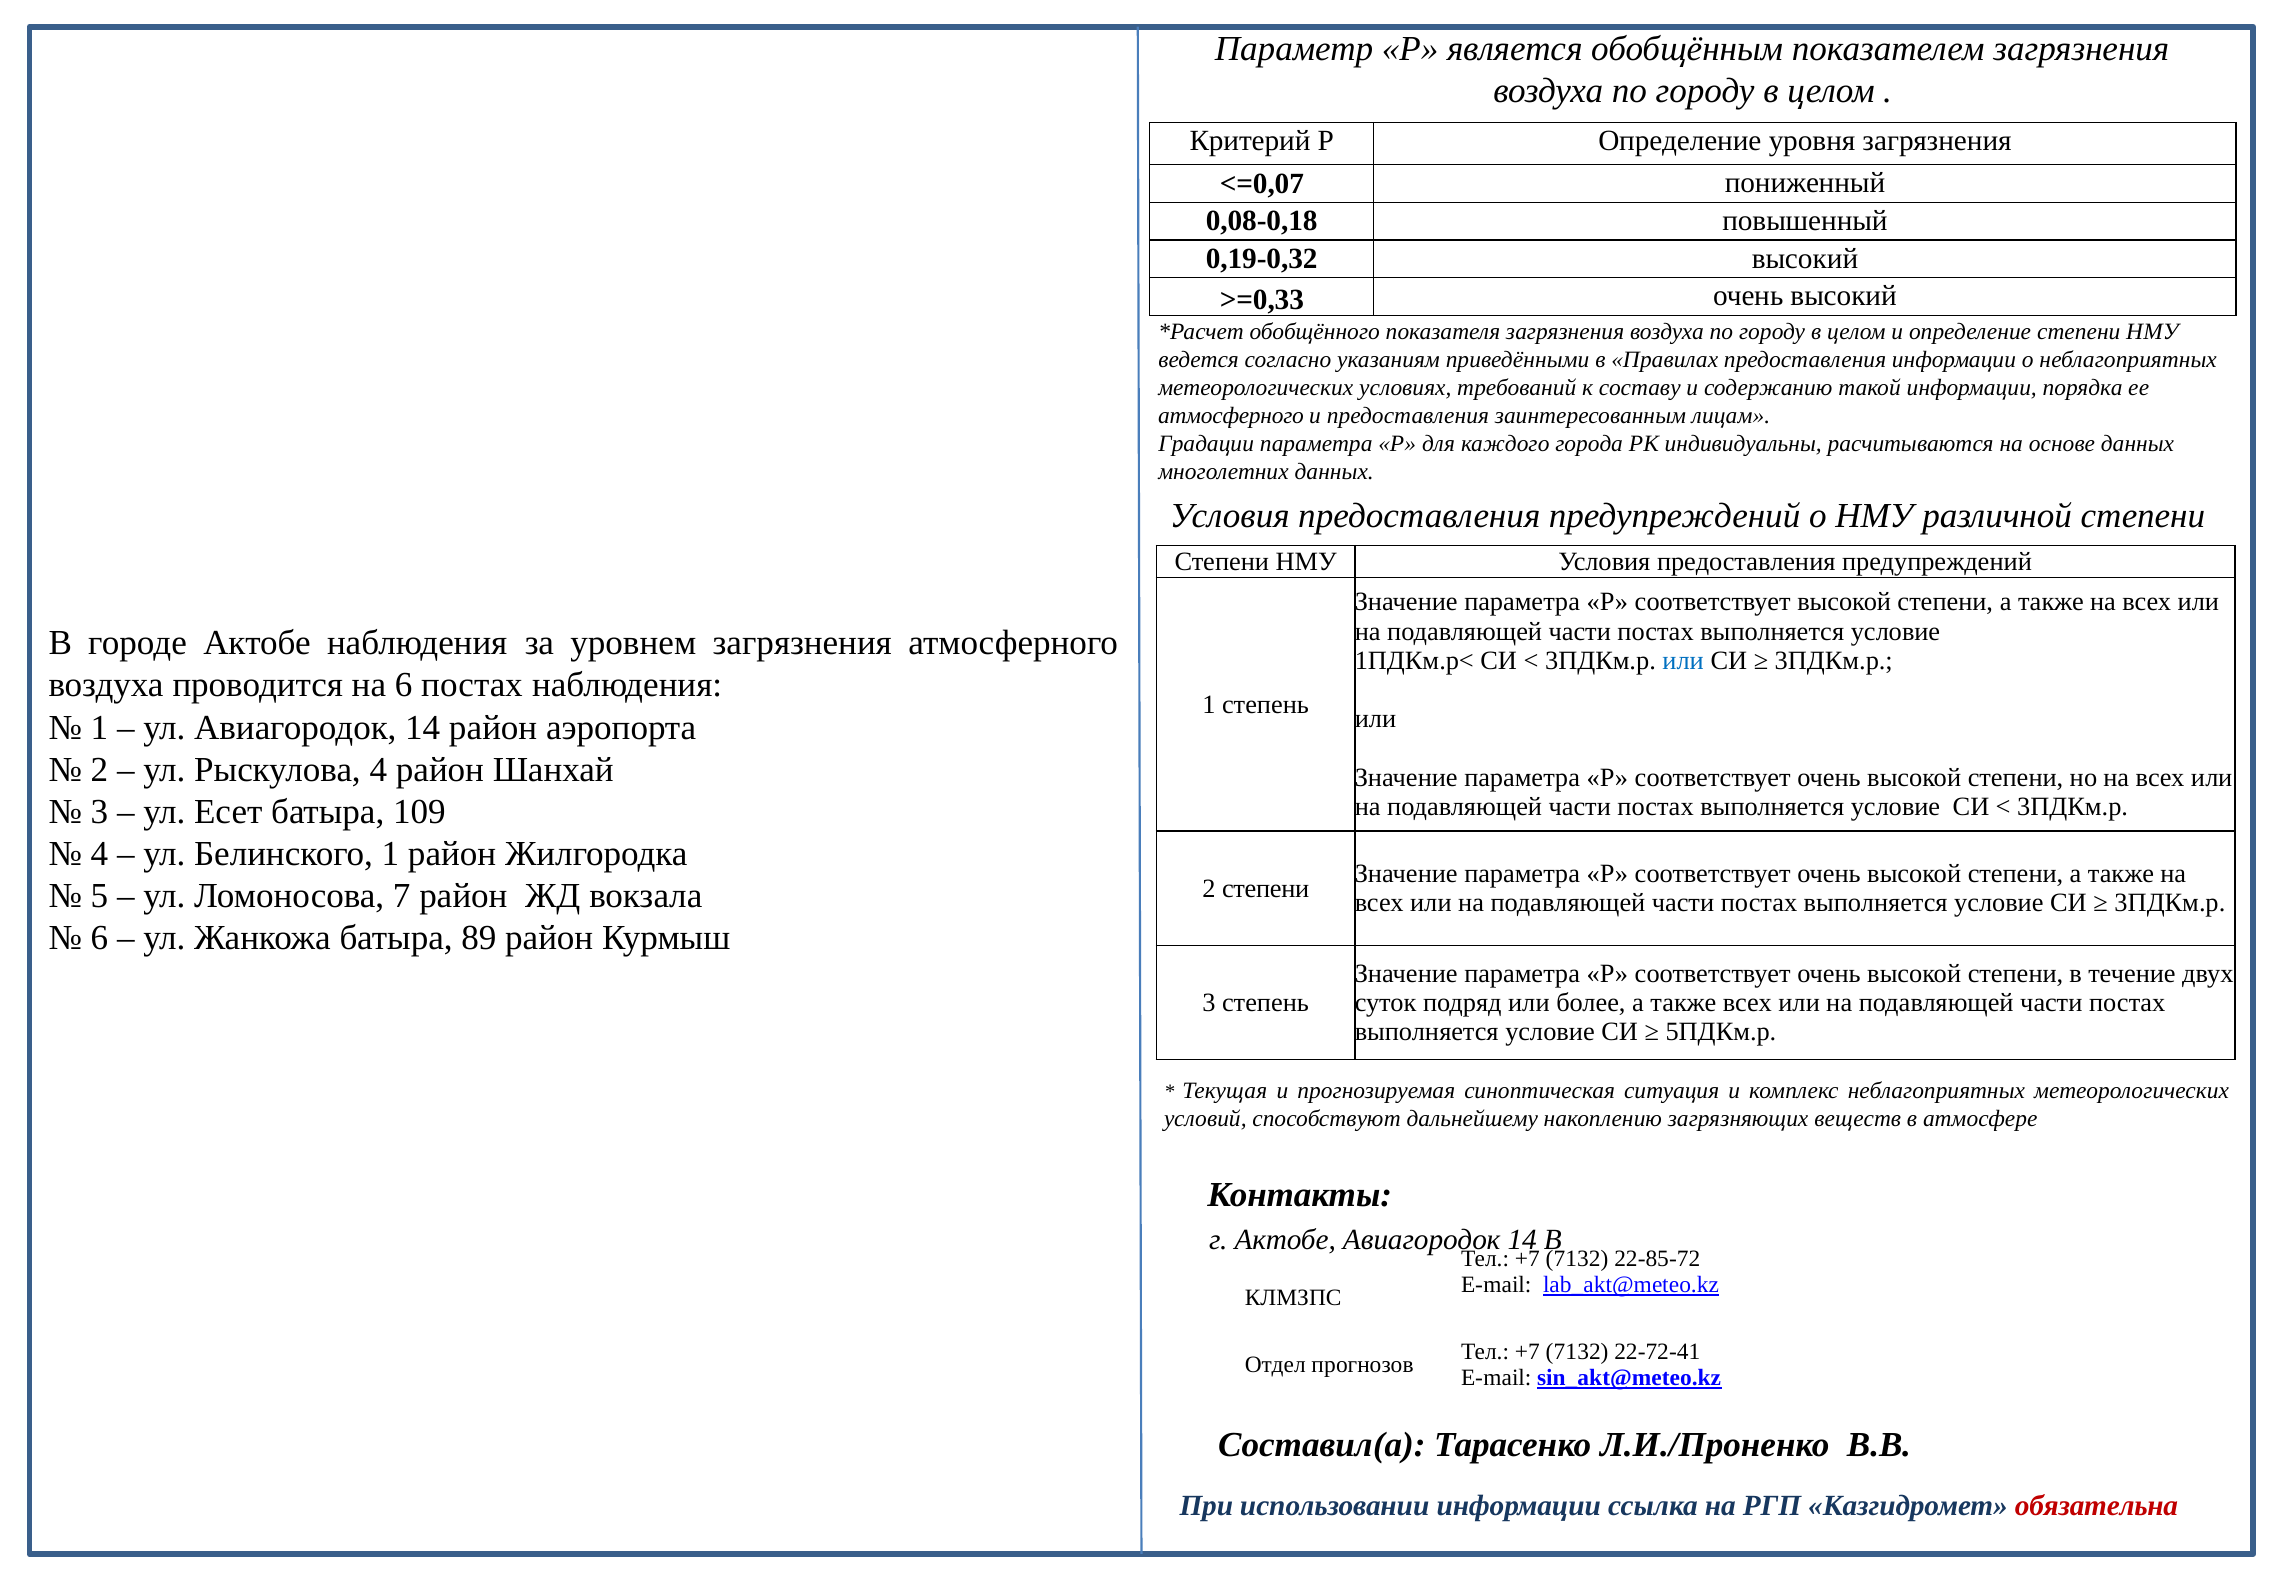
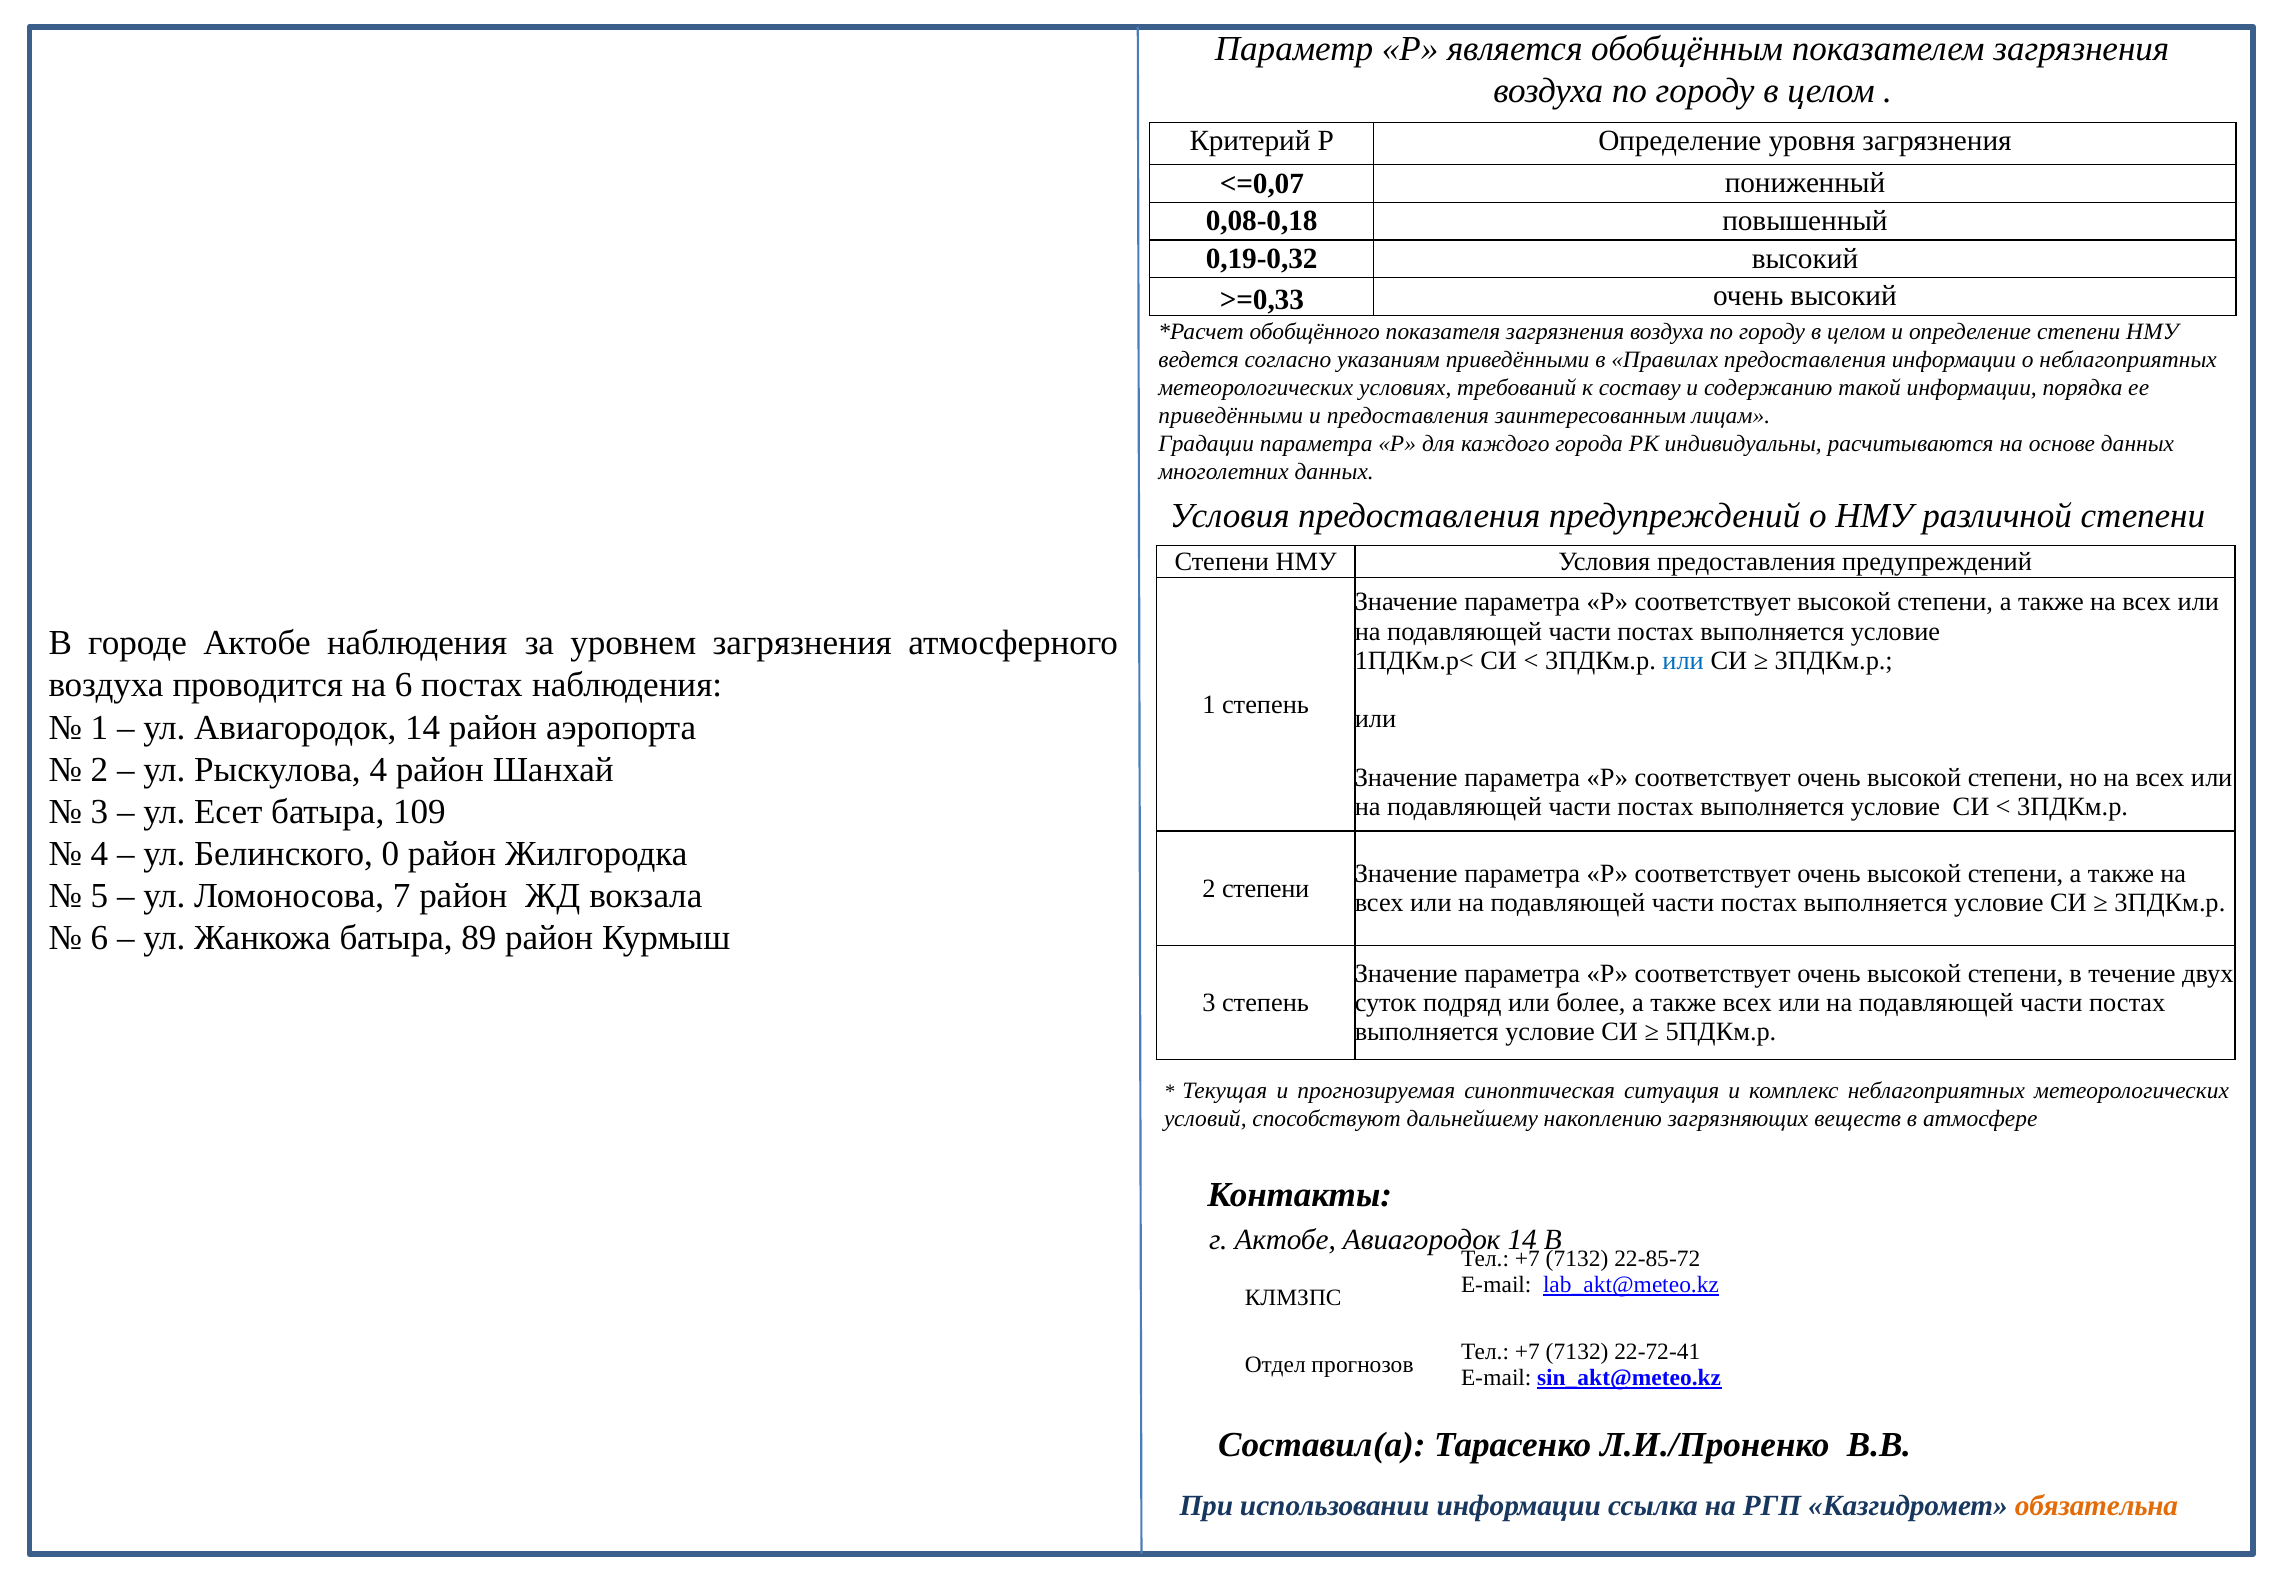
атмосферного: атмосферного -> приведёнными (1231, 415)
Белинского 1: 1 -> 0 (390, 854)
обязательна colour: red -> orange (2097, 1505)
